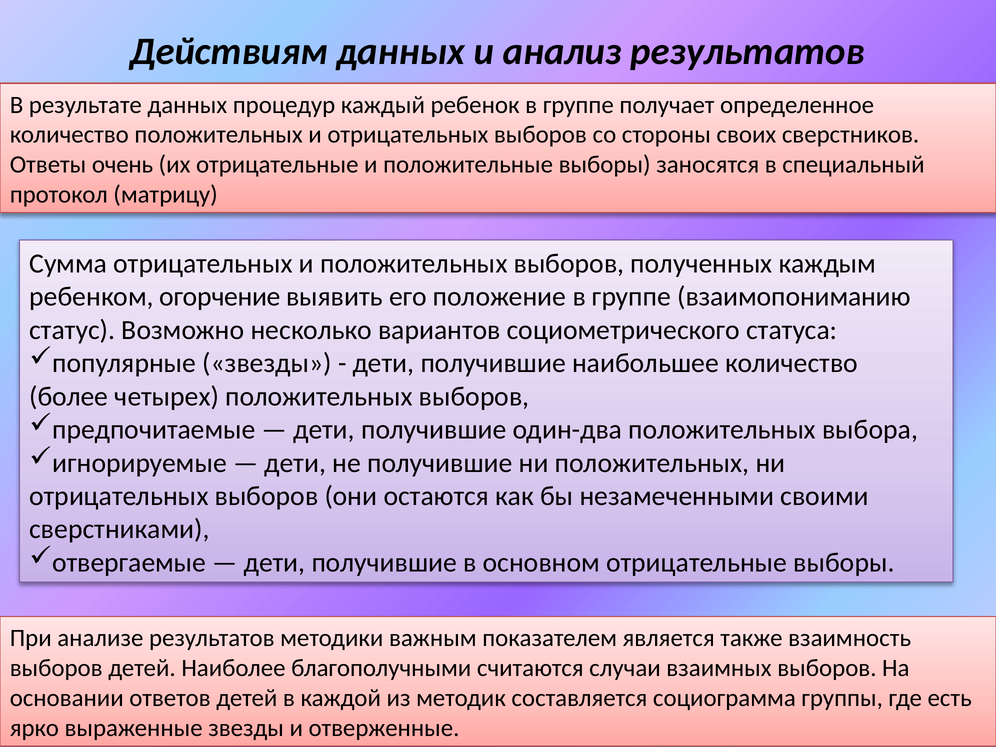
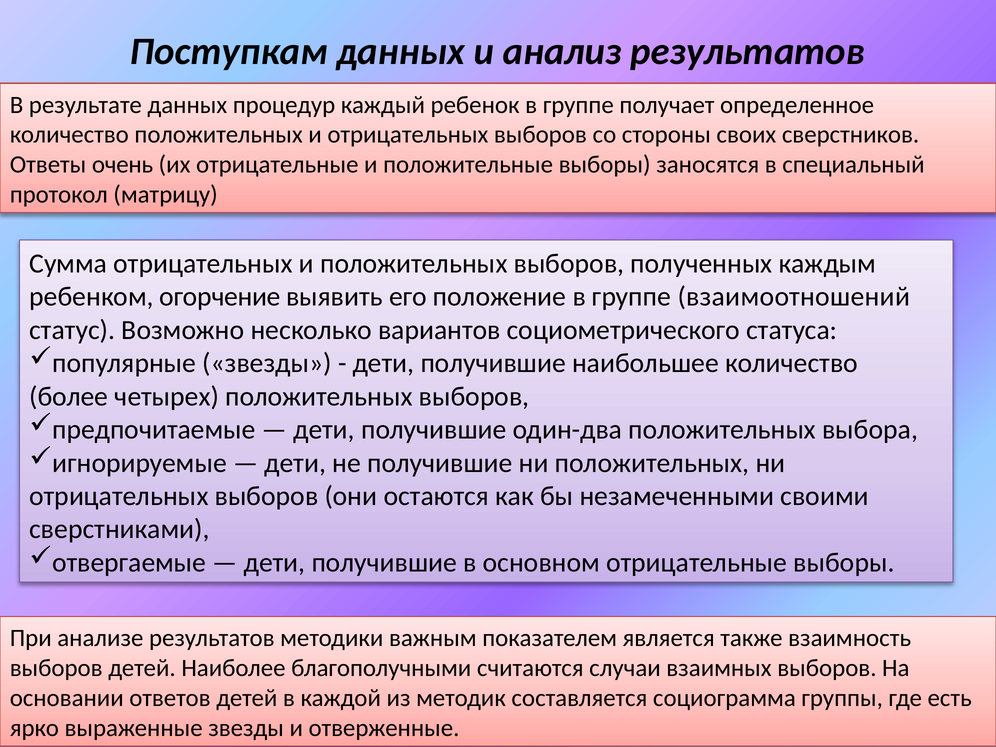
Действиям: Действиям -> Поступкам (229, 51)
взаимопониманию: взаимопониманию -> взаимоотношений (794, 297)
